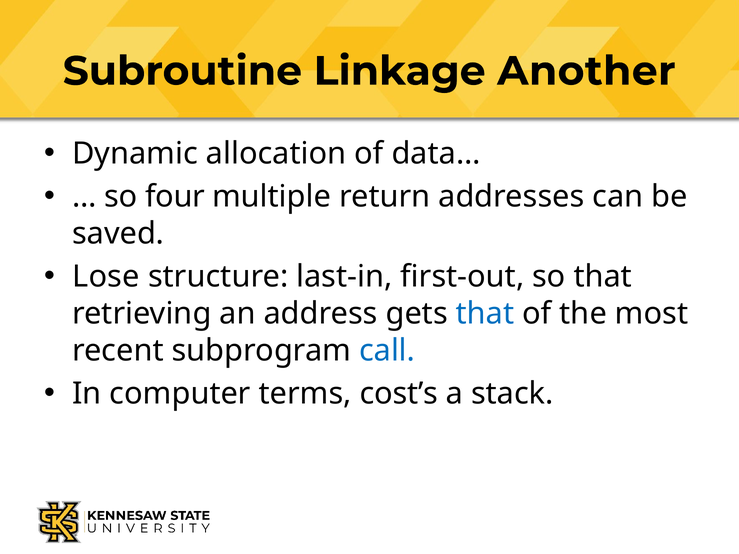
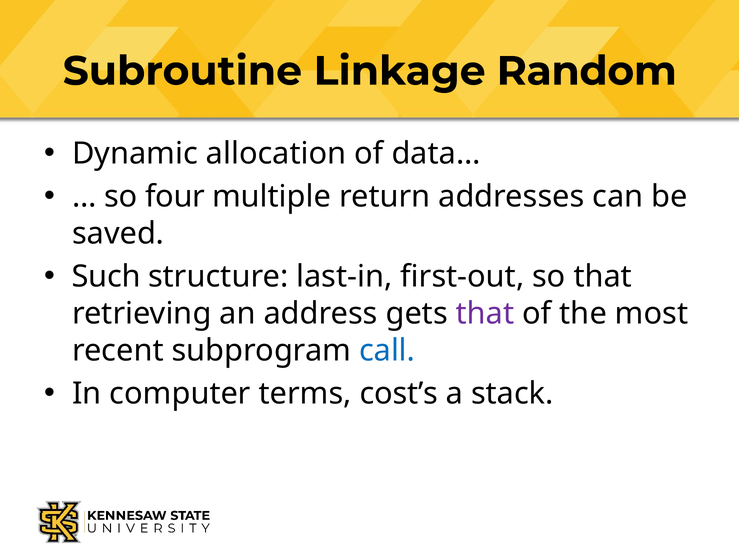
Another: Another -> Random (587, 71)
Lose: Lose -> Such (106, 277)
that colour: blue -> purple (485, 314)
